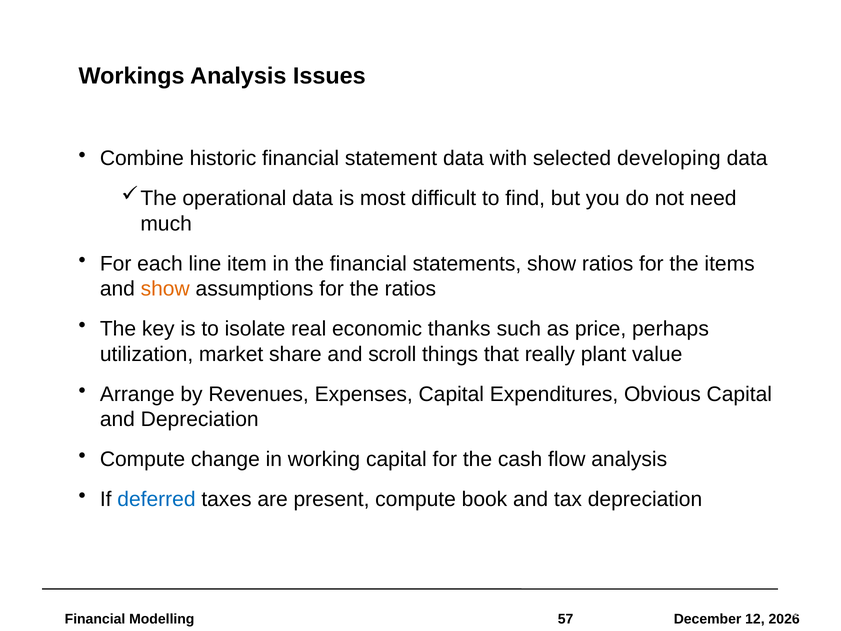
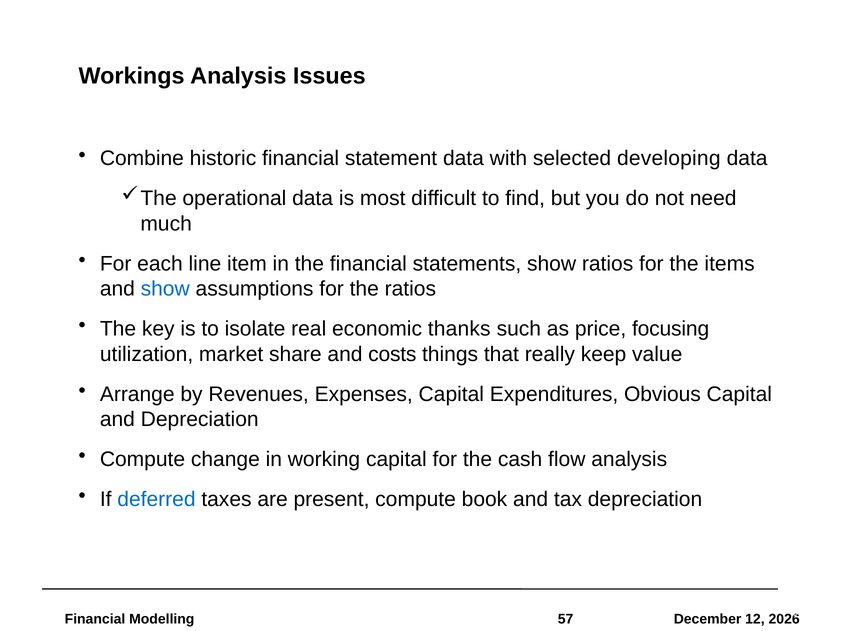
show colour: orange -> blue (165, 289)
perhaps: perhaps -> focusing (671, 329)
scroll: scroll -> costs (392, 354)
plant: plant -> keep (604, 354)
